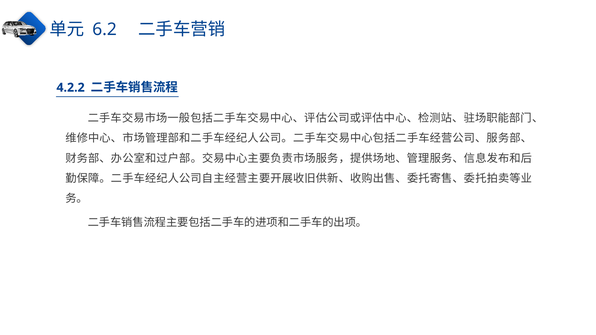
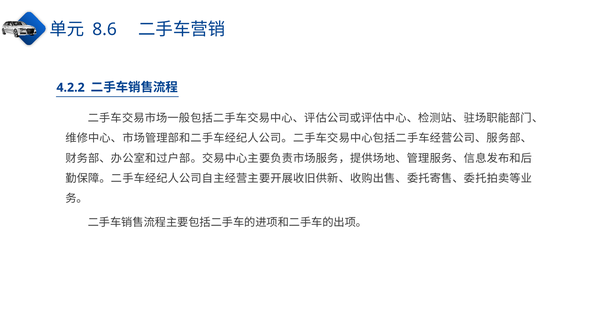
6.2: 6.2 -> 8.6 (105, 30)
